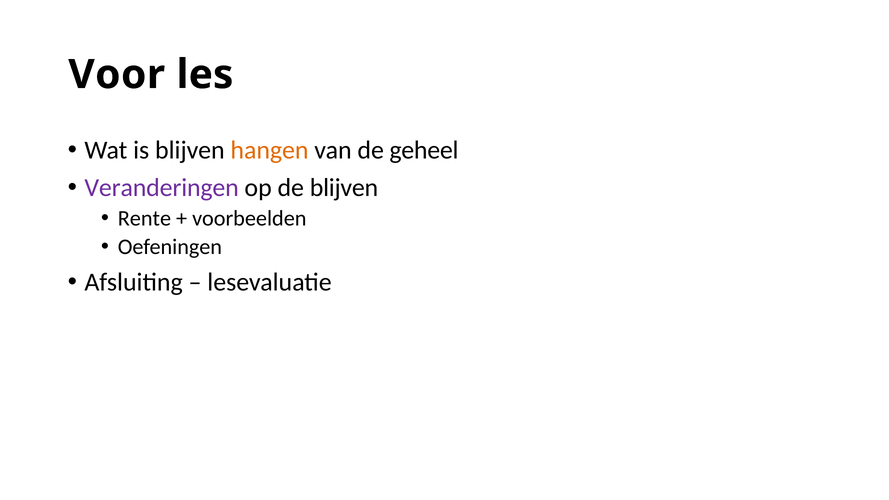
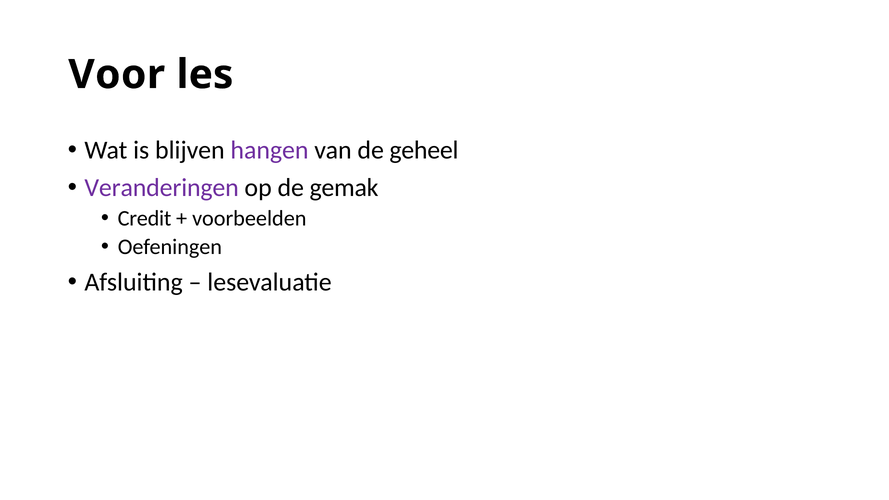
hangen colour: orange -> purple (270, 150)
de blijven: blijven -> gemak (344, 188)
Rente: Rente -> Credit (145, 218)
